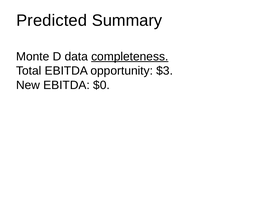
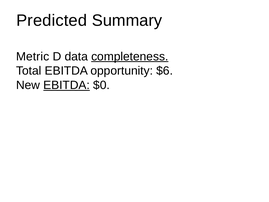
Monte: Monte -> Metric (33, 56)
$3: $3 -> $6 (165, 71)
EBITDA underline: none -> present (67, 85)
